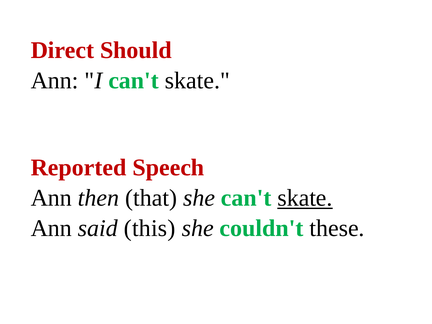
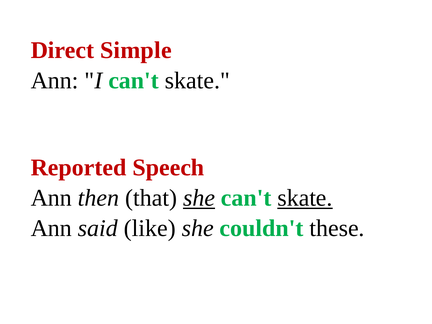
Should: Should -> Simple (136, 50)
she underline: none -> present (199, 198)
this: this -> like (150, 228)
